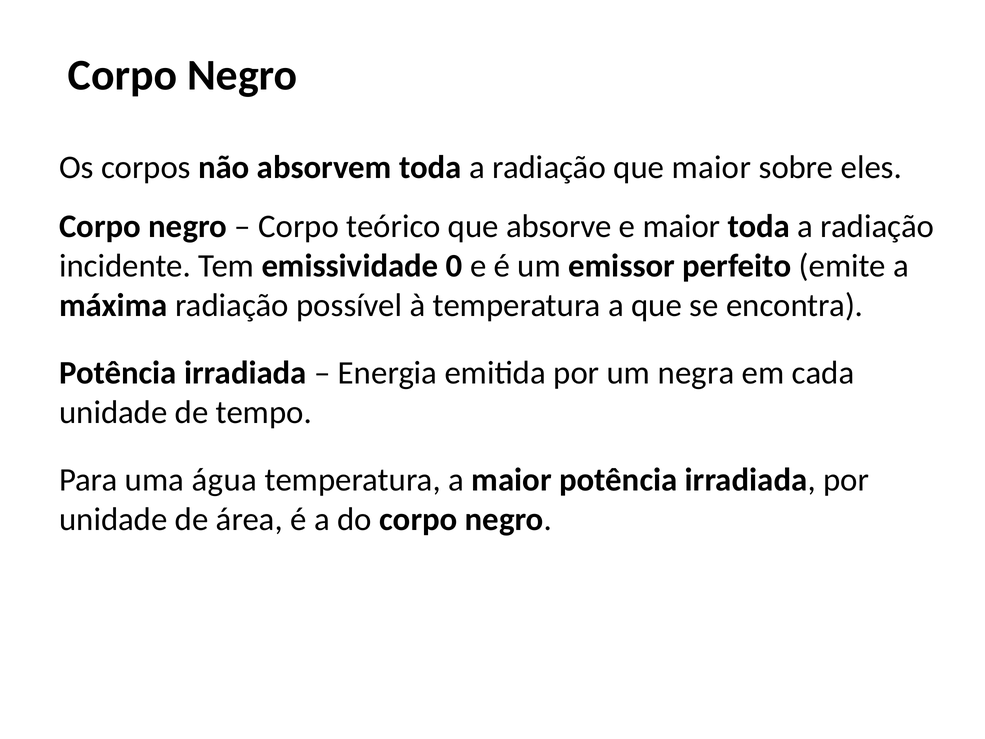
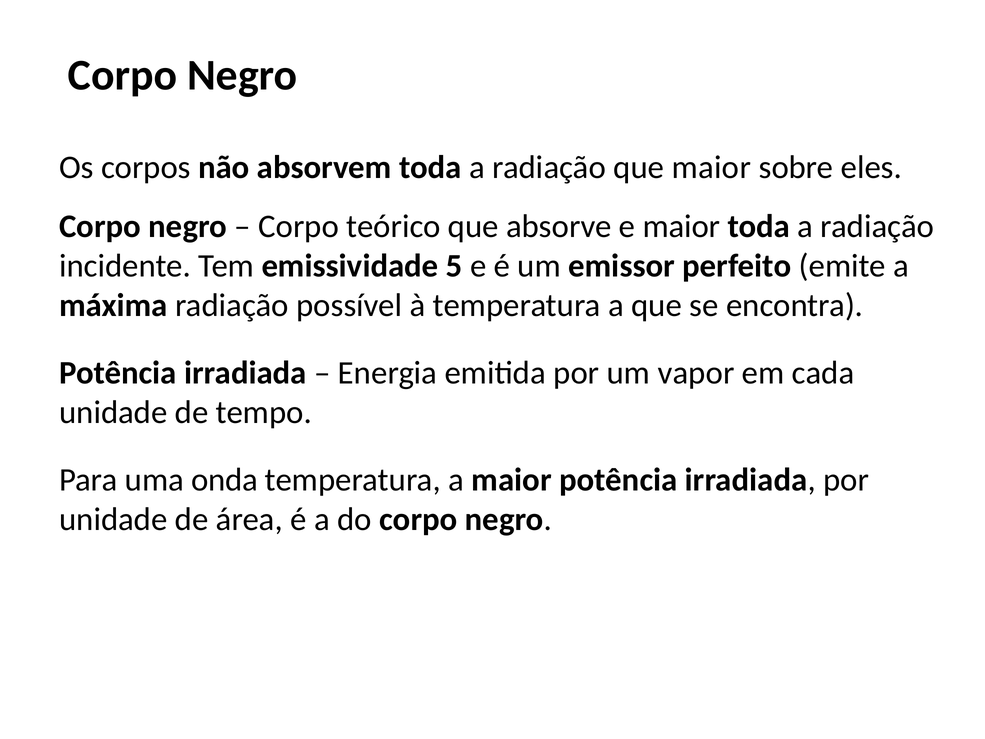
0: 0 -> 5 (454, 266)
negra: negra -> vapor (696, 373)
água: água -> onda (225, 480)
